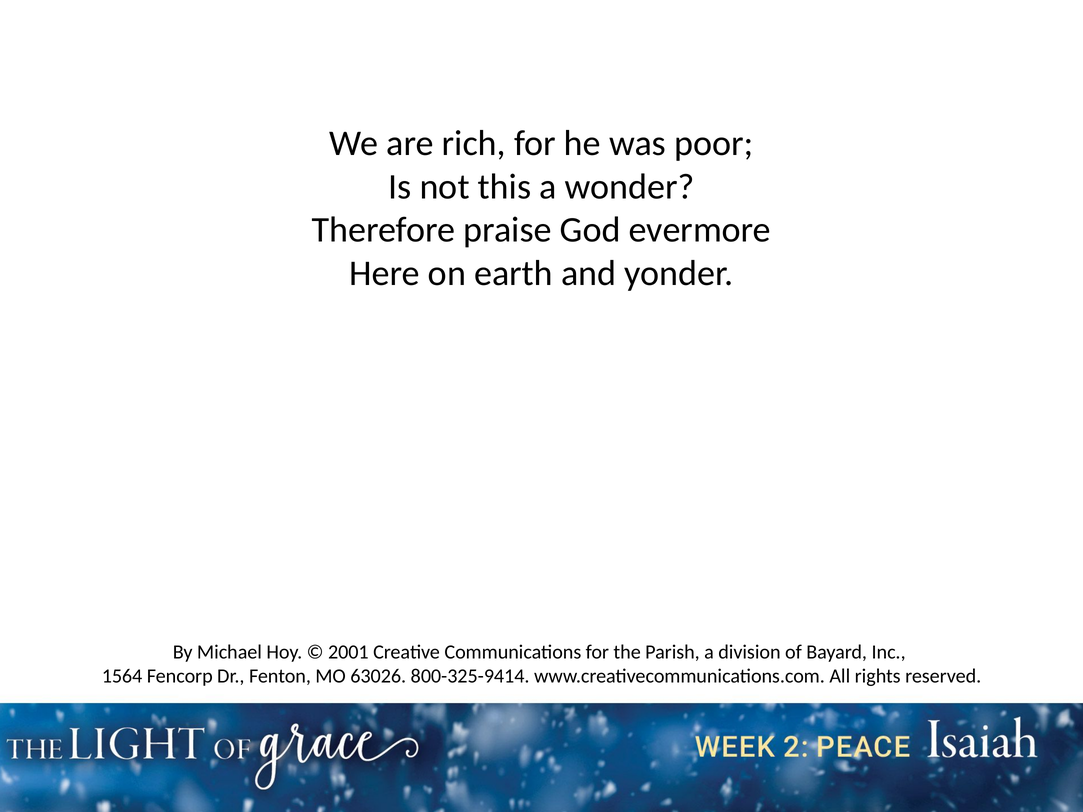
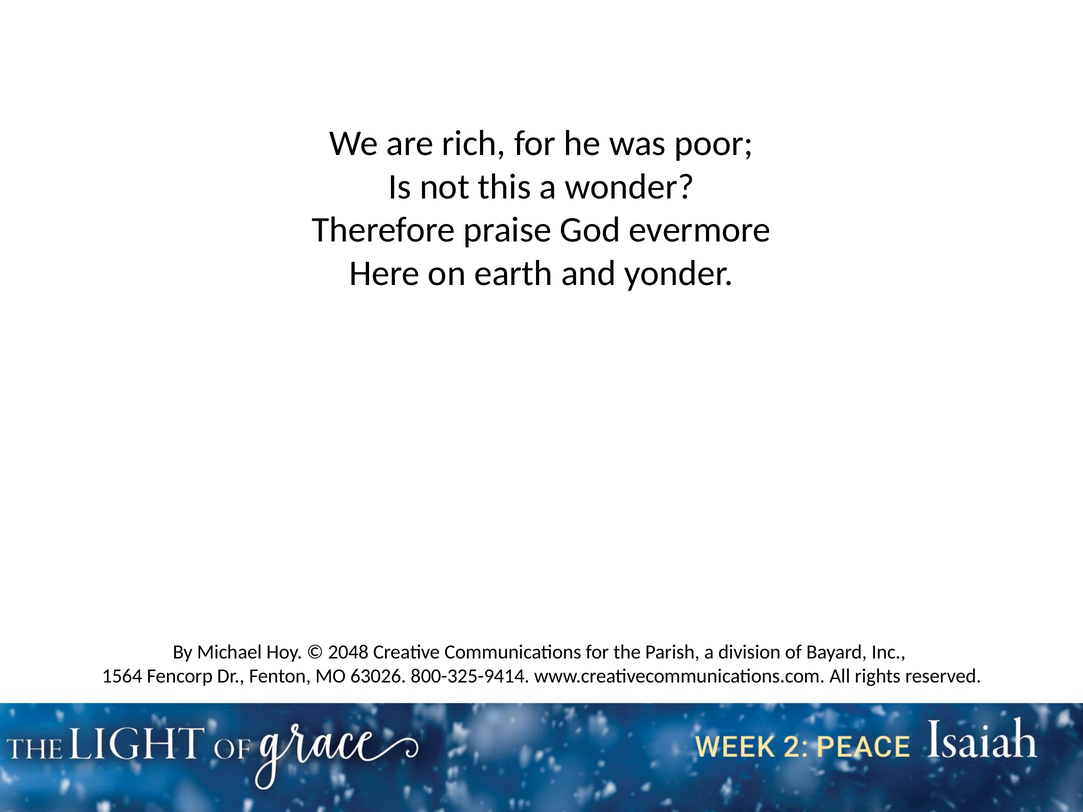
2001: 2001 -> 2048 (348, 652)
